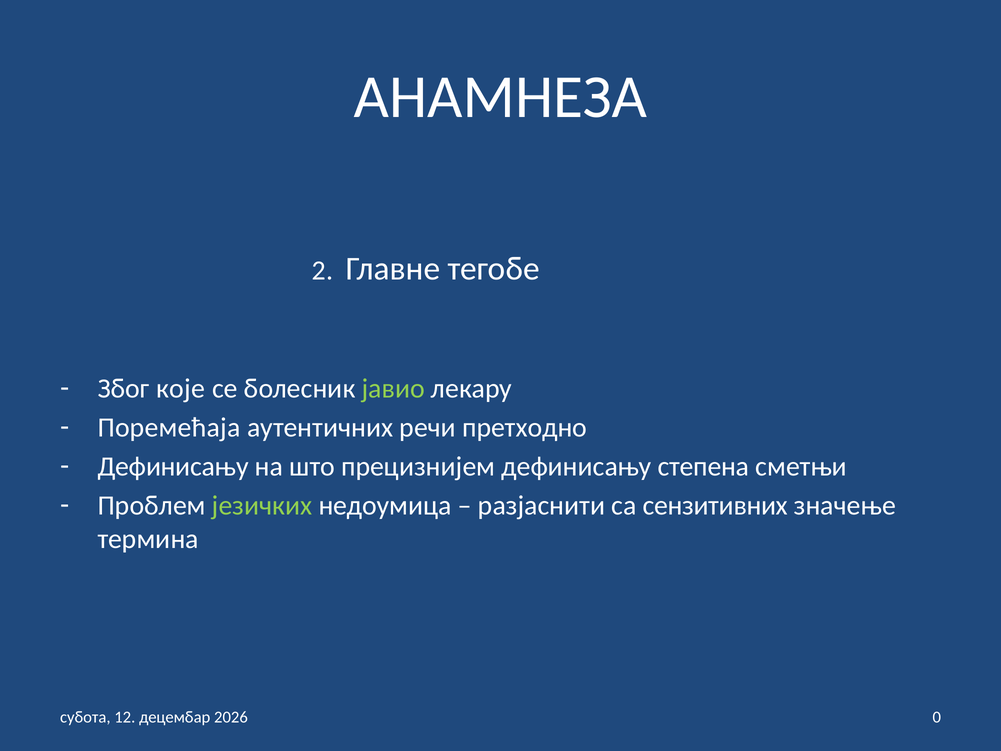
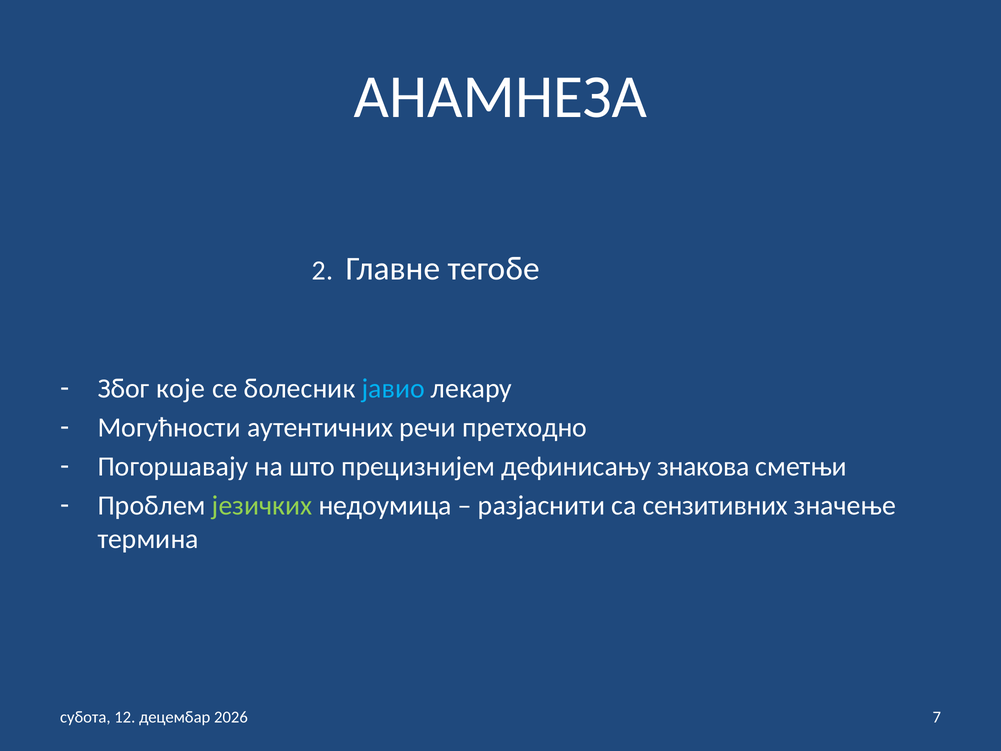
јавио colour: light green -> light blue (393, 389)
Поремећаја: Поремећаја -> Могућности (169, 428)
Дефинисању: Дефинисању -> Погоршавају (173, 467)
степена: степена -> знакова (704, 467)
0: 0 -> 7 (937, 717)
